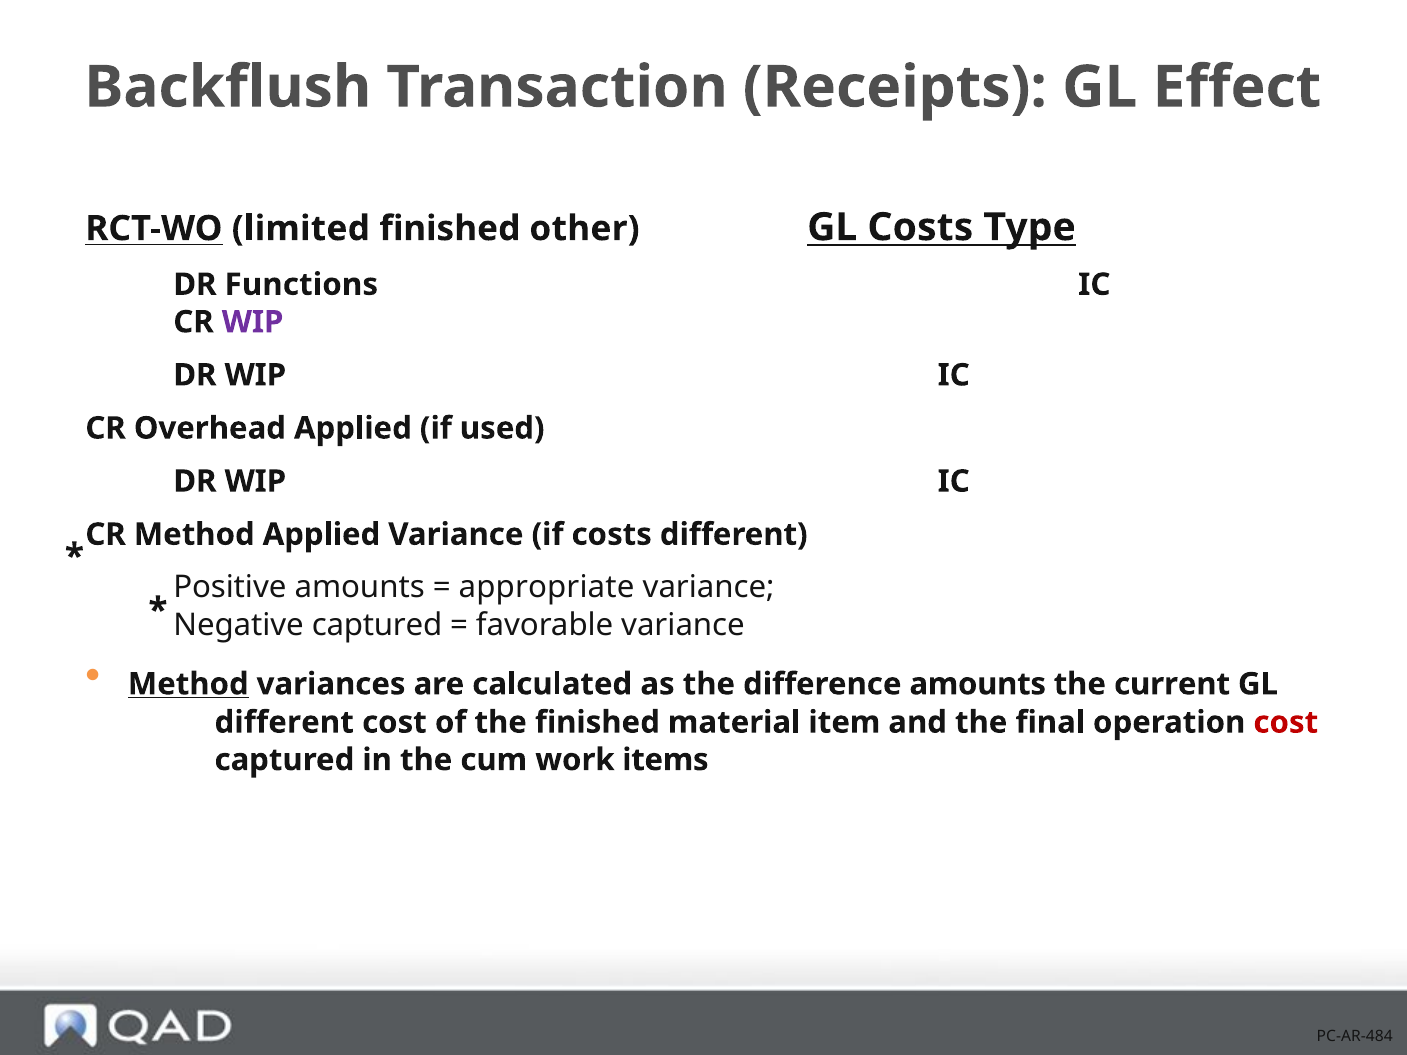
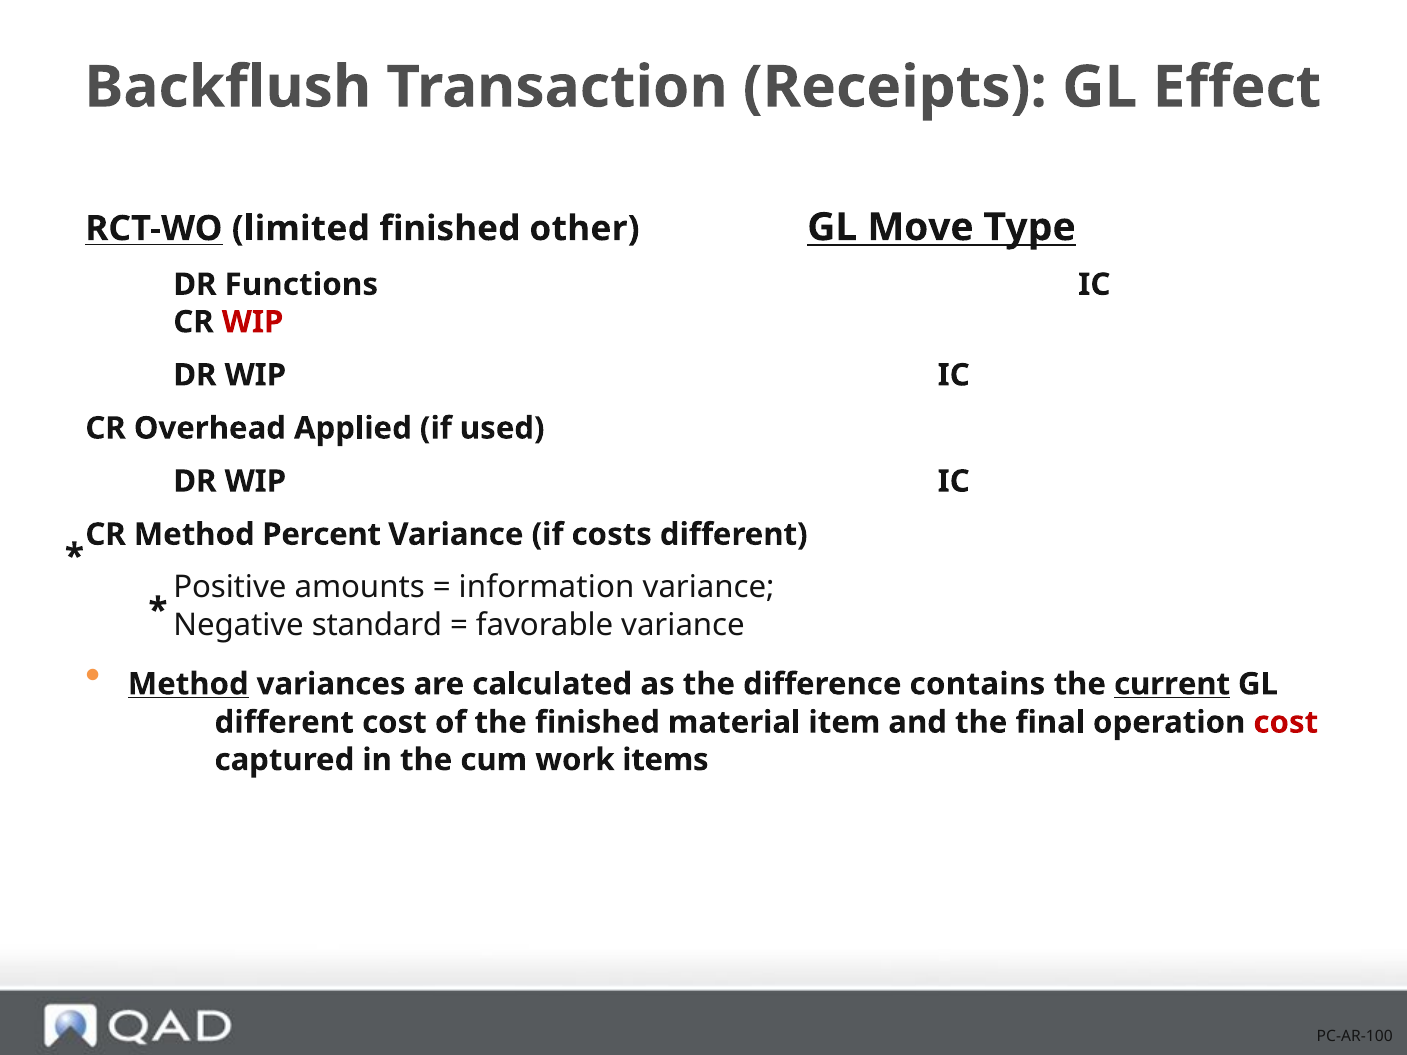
GL Costs: Costs -> Move (921, 227)
WIP colour: purple -> red (253, 322)
Method Applied: Applied -> Percent (322, 535)
appropriate: appropriate -> information (547, 588)
Negative captured: captured -> standard (377, 625)
difference amounts: amounts -> contains (977, 684)
current underline: none -> present (1172, 684)
PC-AR-484: PC-AR-484 -> PC-AR-100 (1355, 1037)
